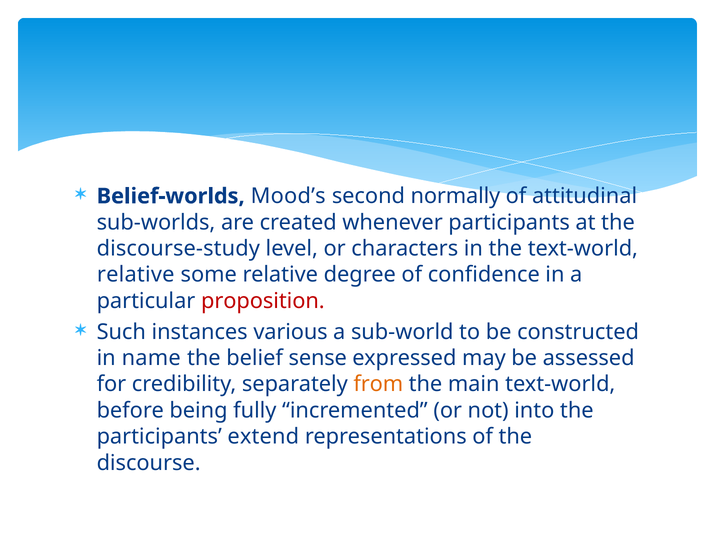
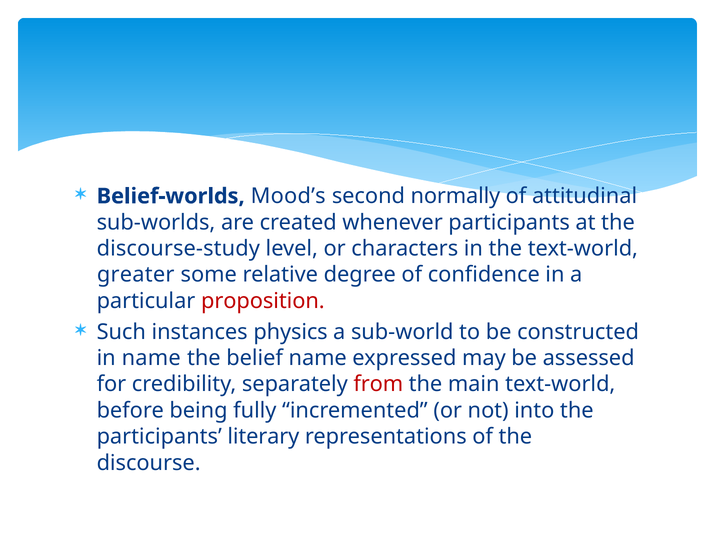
relative: relative -> greater (136, 274)
various: various -> physics (291, 332)
belief sense: sense -> name (318, 358)
from colour: orange -> red (378, 384)
extend: extend -> literary (263, 436)
